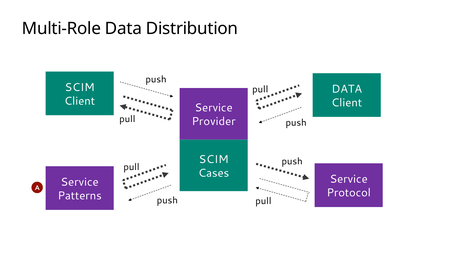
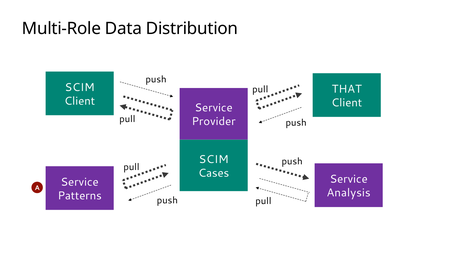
DATA: DATA -> THAT (347, 89)
Protocol: Protocol -> Analysis (349, 193)
